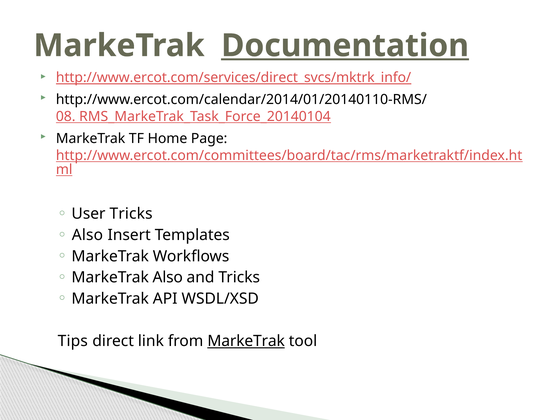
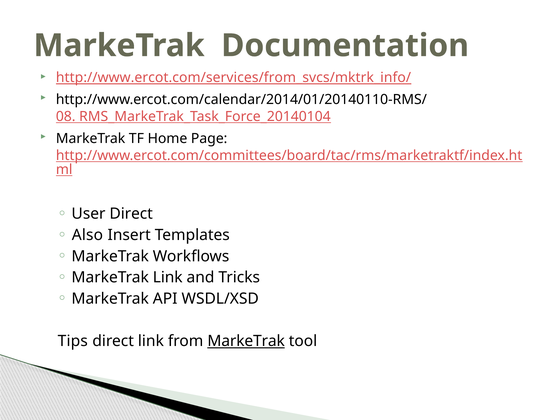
Documentation underline: present -> none (345, 46)
http://www.ercot.com/services/direct_svcs/mktrk_info/: http://www.ercot.com/services/direct_svcs/mktrk_info/ -> http://www.ercot.com/services/from_svcs/mktrk_info/ (233, 77)
User Tricks: Tricks -> Direct (131, 213)
MarkeTrak Also: Also -> Link (168, 277)
